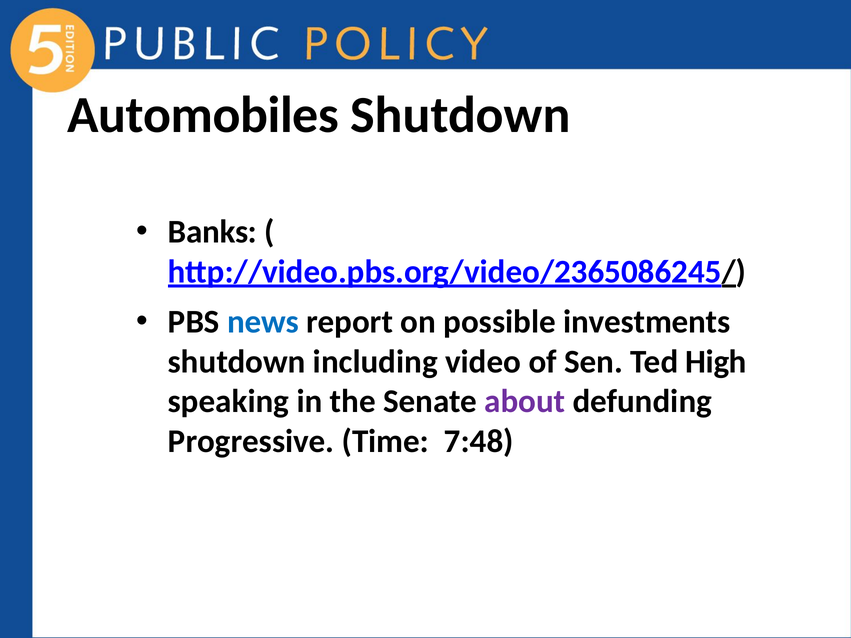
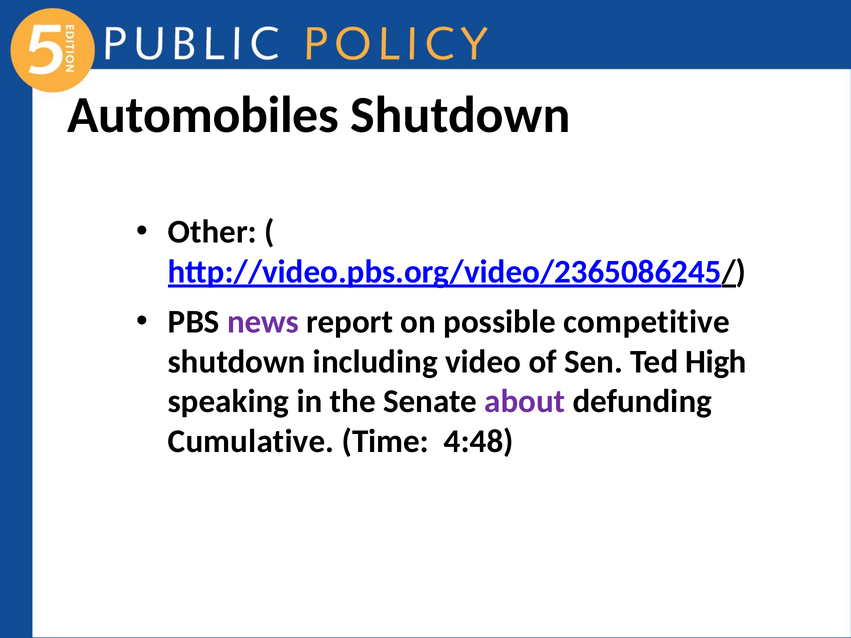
Banks: Banks -> Other (212, 232)
news colour: blue -> purple (263, 322)
investments: investments -> competitive (647, 322)
Progressive: Progressive -> Cumulative (251, 441)
7:48: 7:48 -> 4:48 (479, 441)
